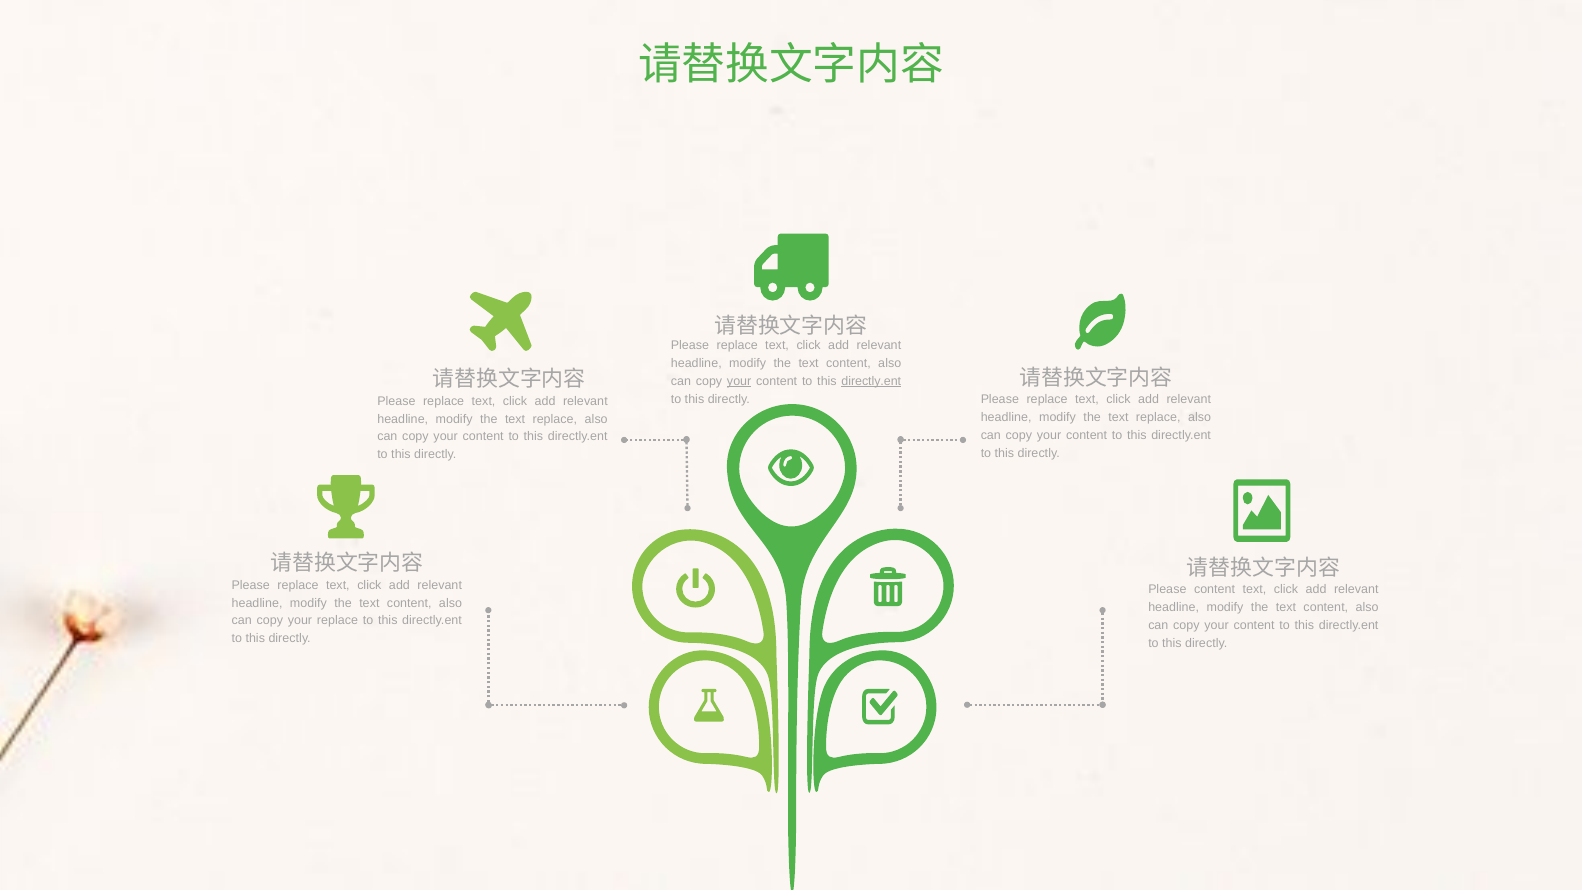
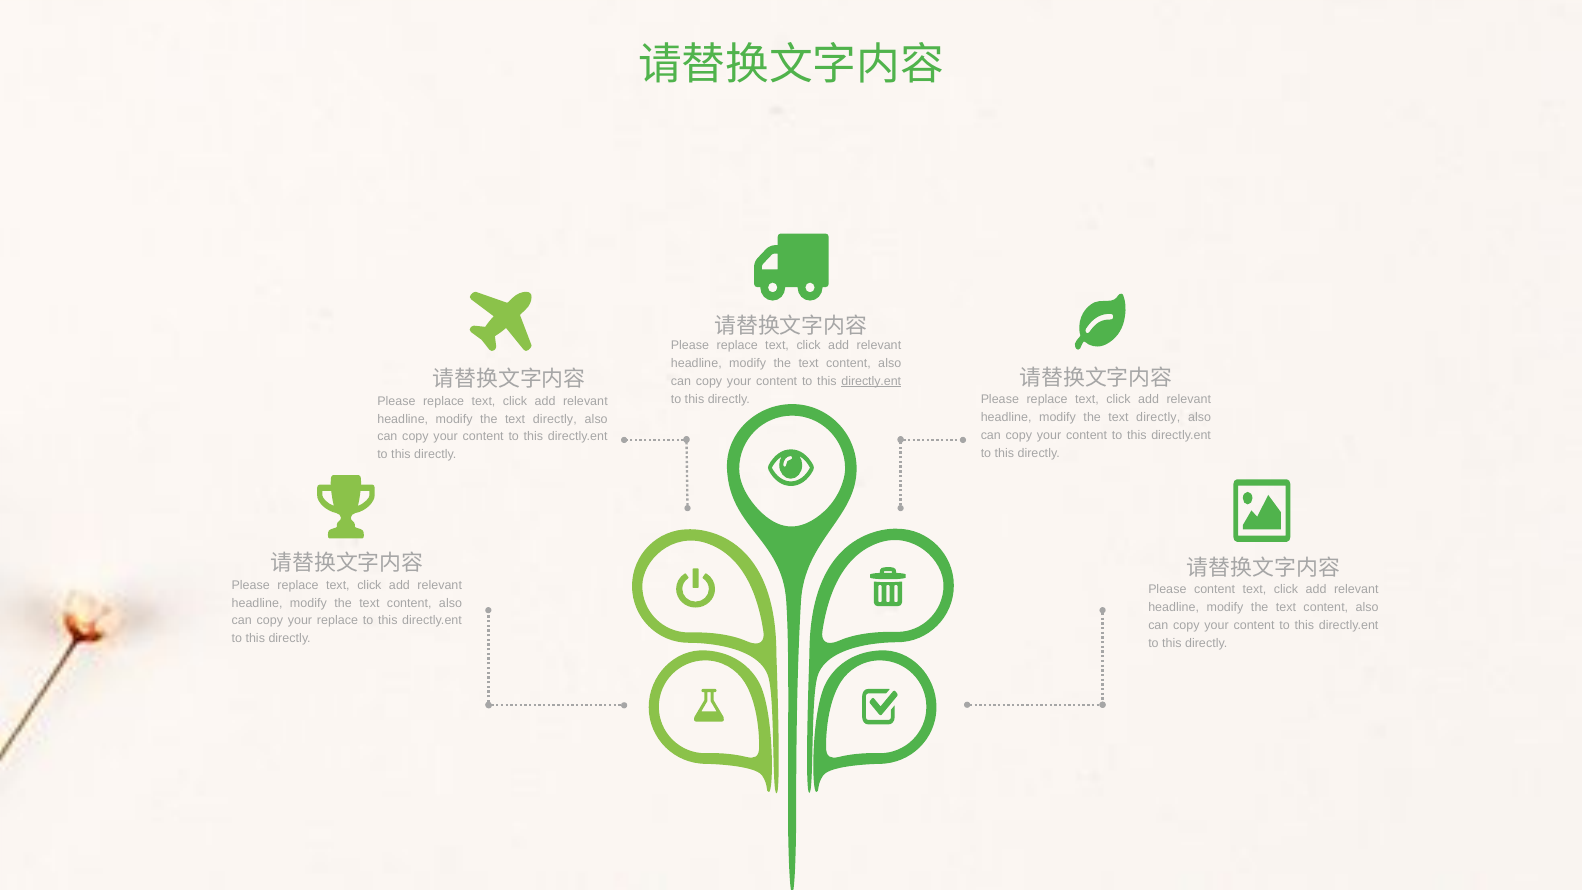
your underline: present -> none (739, 381)
replace: replace -> directly (1158, 417)
replace: replace -> directly (555, 419)
